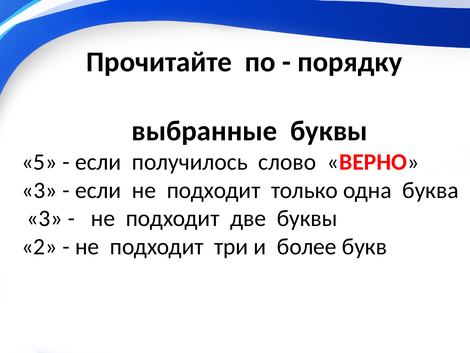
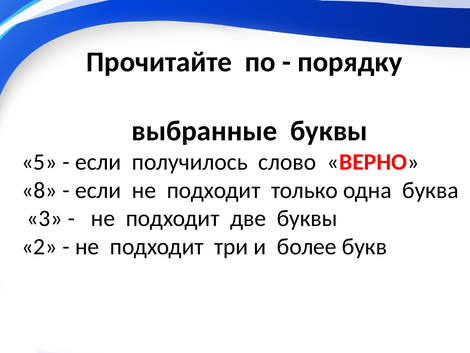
3: 3 -> 8 (39, 190)
